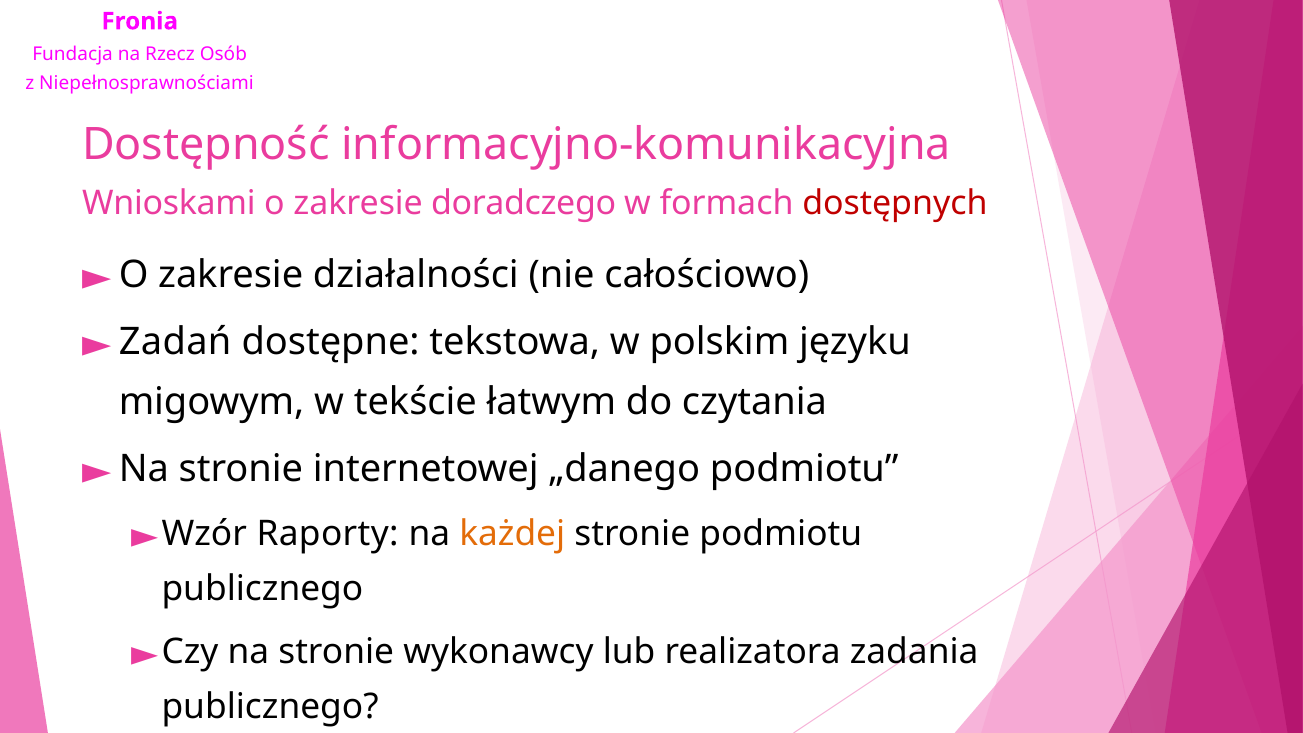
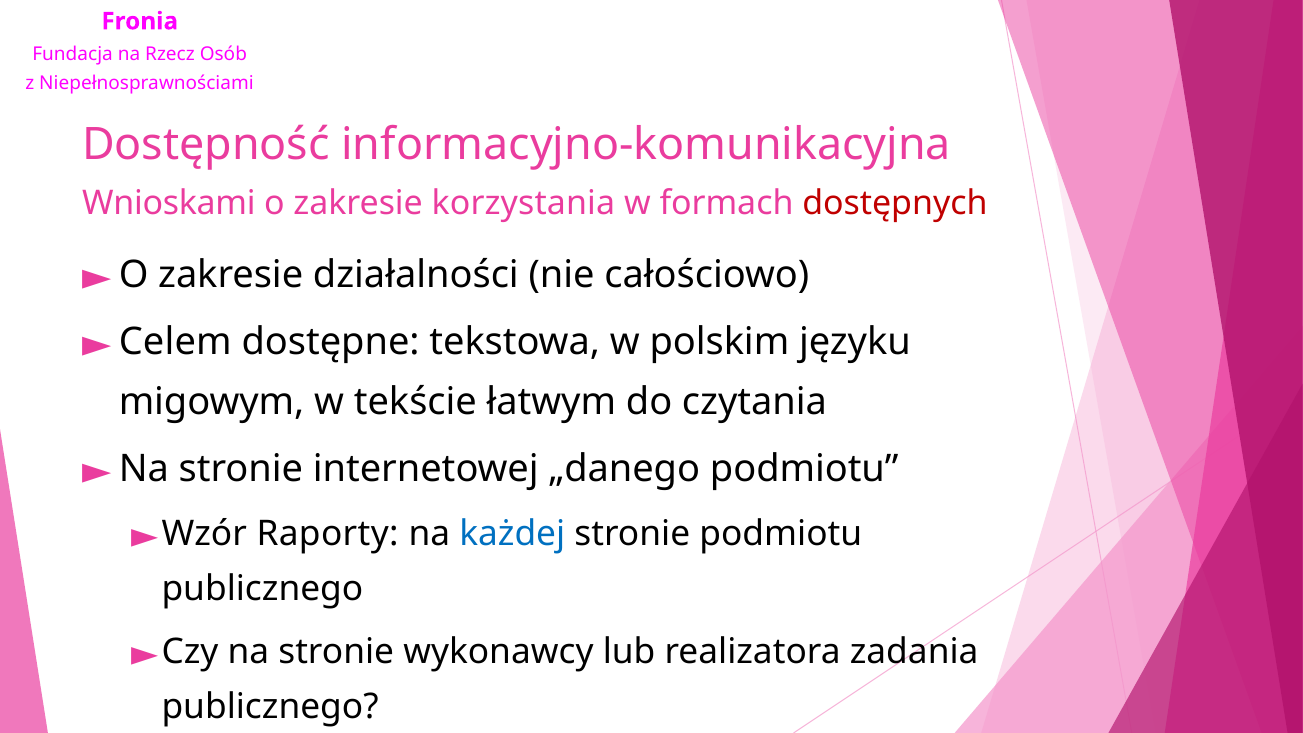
doradczego: doradczego -> korzystania (523, 203)
Zadań: Zadań -> Celem (175, 342)
każdej colour: orange -> blue (512, 534)
